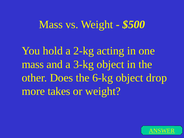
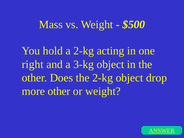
mass: mass -> right (33, 64)
the 6-kg: 6-kg -> 2-kg (103, 78)
more takes: takes -> other (59, 91)
